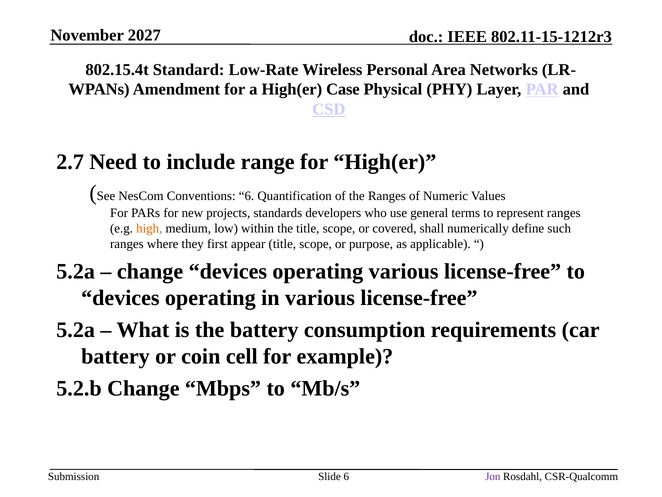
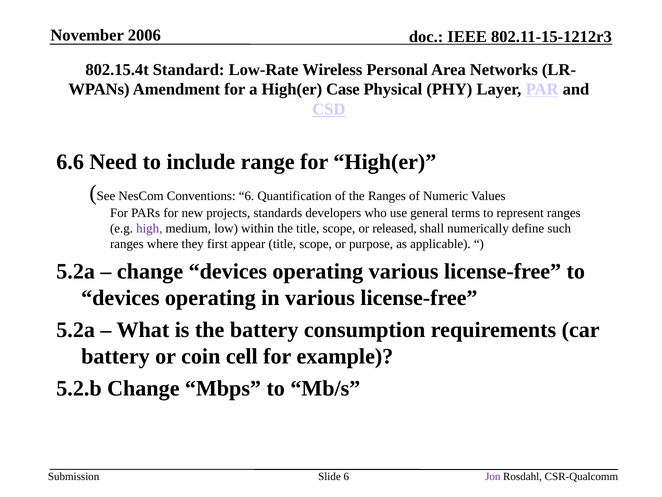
2027: 2027 -> 2006 (144, 35)
2.7: 2.7 -> 6.6 (70, 162)
high colour: orange -> purple (149, 228)
covered: covered -> released (395, 228)
